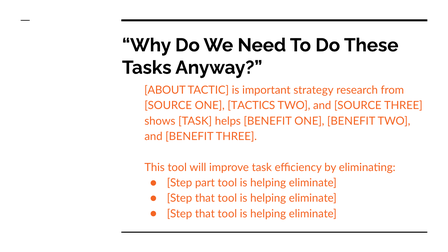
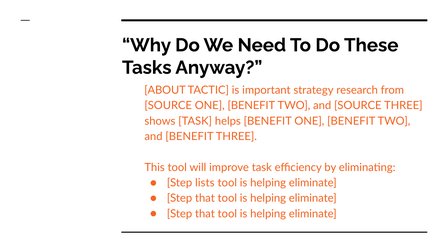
SOURCE ONE TACTICS: TACTICS -> BENEFIT (251, 106)
part: part -> lists (205, 183)
